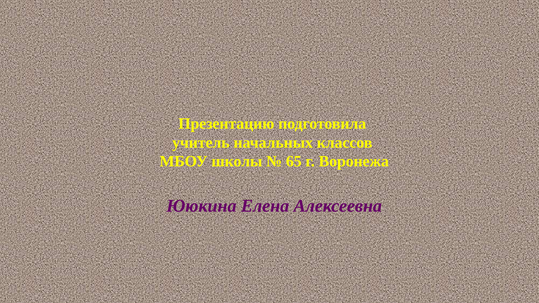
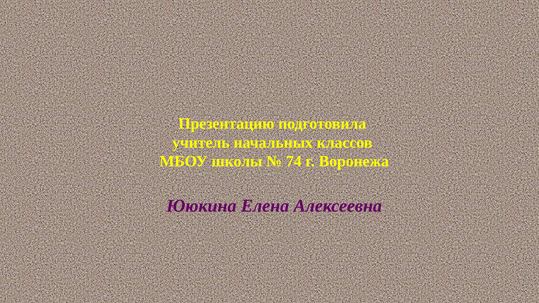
65: 65 -> 74 (294, 162)
